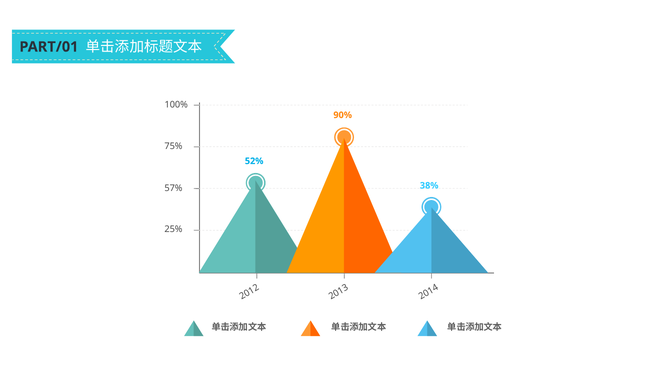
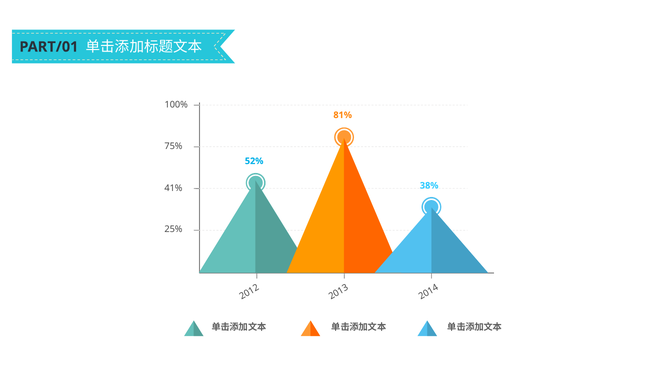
90%: 90% -> 81% (343, 115)
57%: 57% -> 41% (173, 188)
